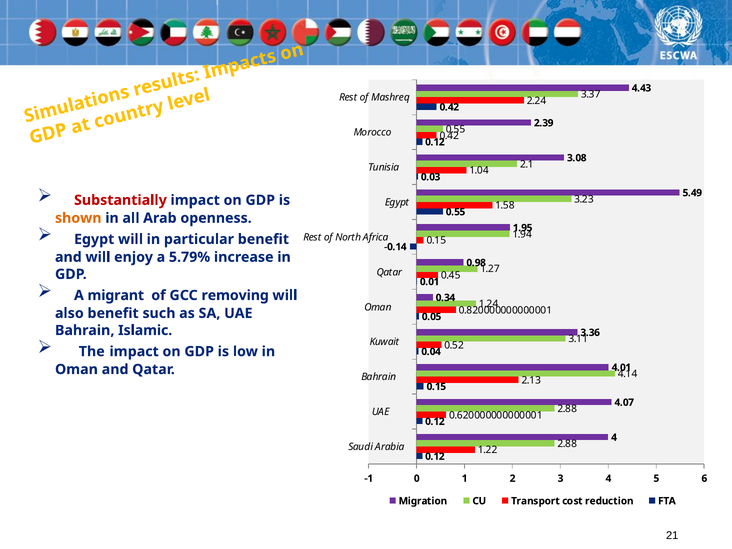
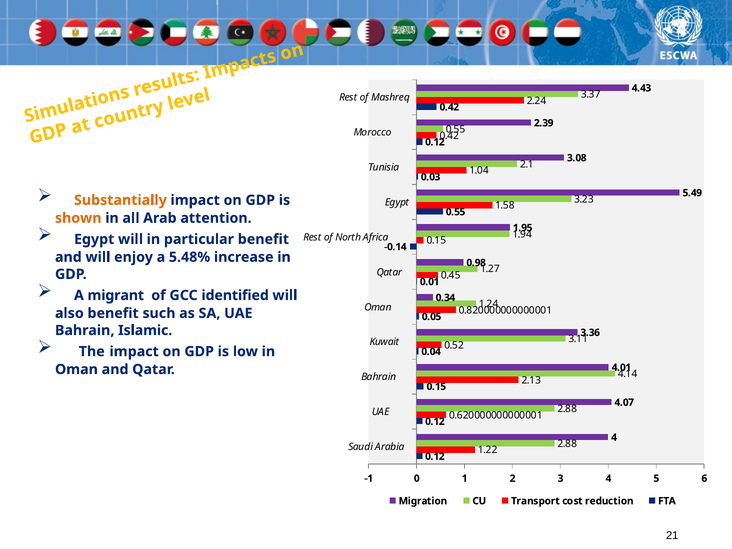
Substantially colour: red -> orange (120, 200)
openness: openness -> attention (216, 218)
5.79%: 5.79% -> 5.48% (190, 257)
removing: removing -> identified (235, 295)
